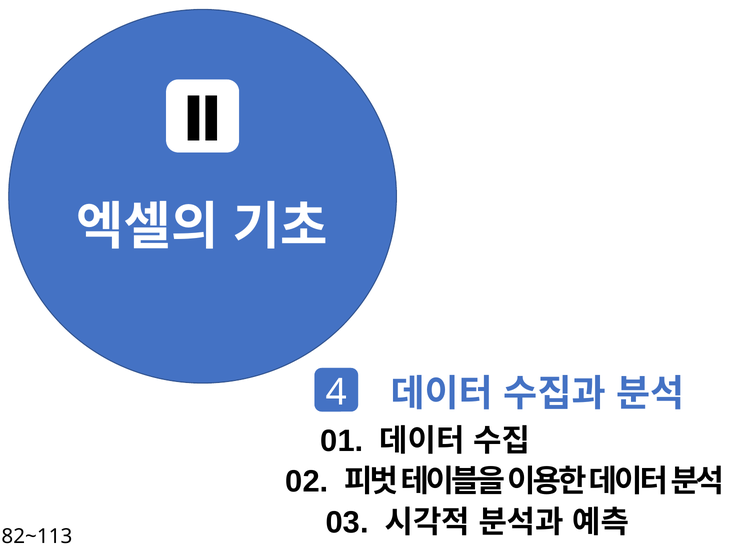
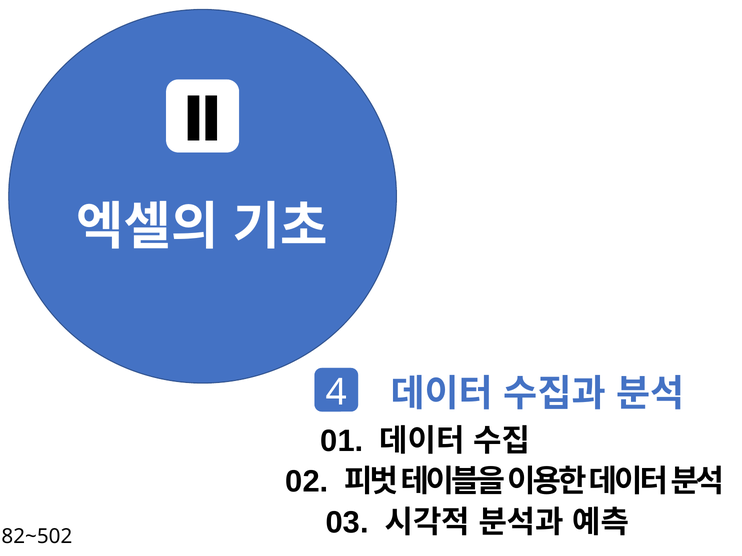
82~113: 82~113 -> 82~502 (37, 537)
